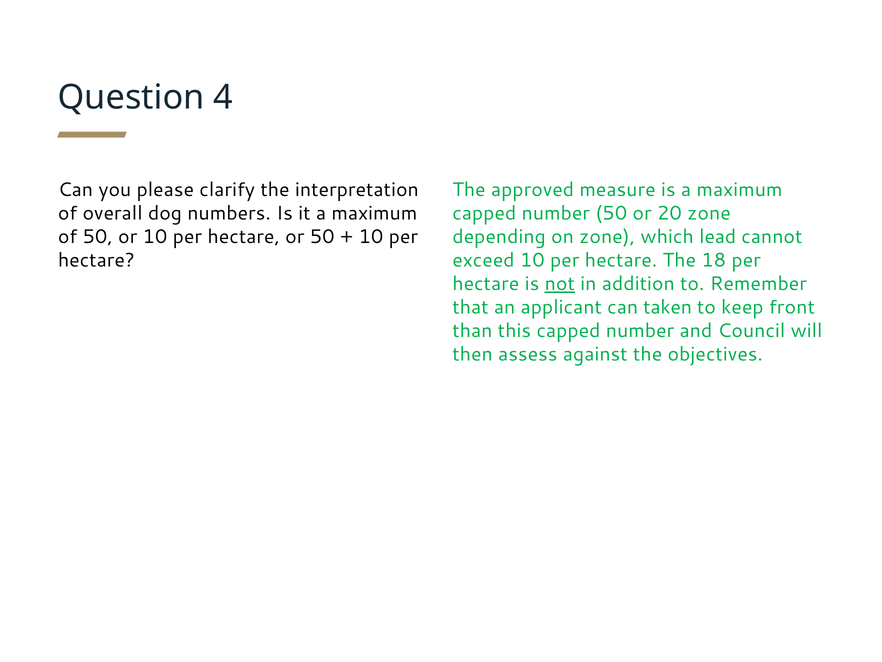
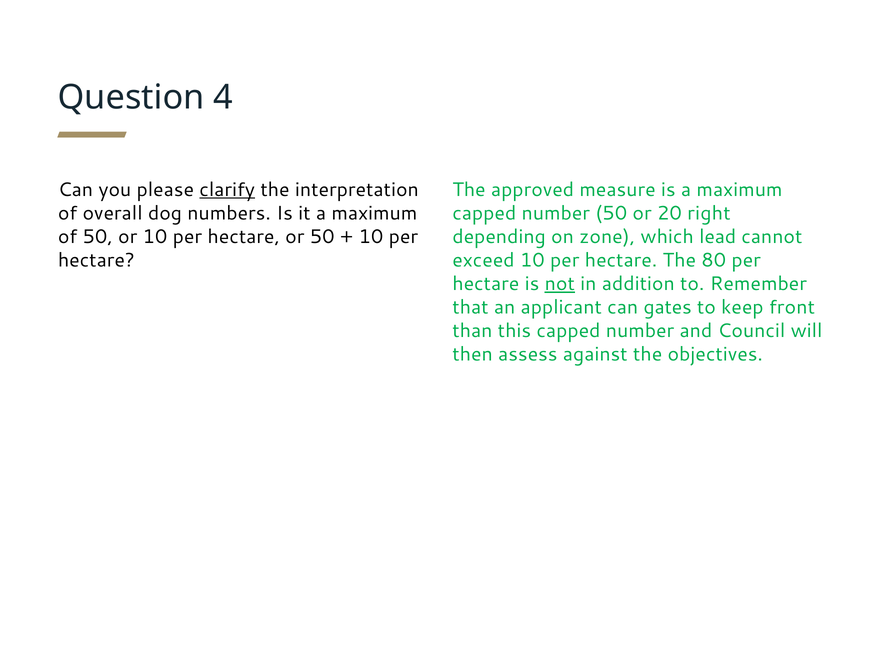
clarify underline: none -> present (227, 190)
20 zone: zone -> right (709, 213)
18: 18 -> 80 (714, 260)
taken: taken -> gates (668, 307)
